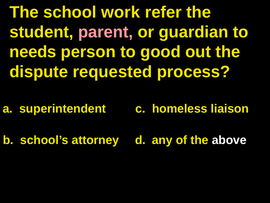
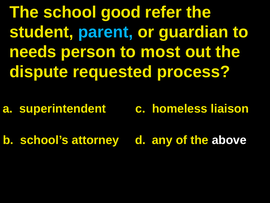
work: work -> good (121, 12)
parent colour: pink -> light blue (106, 32)
good: good -> most (160, 52)
